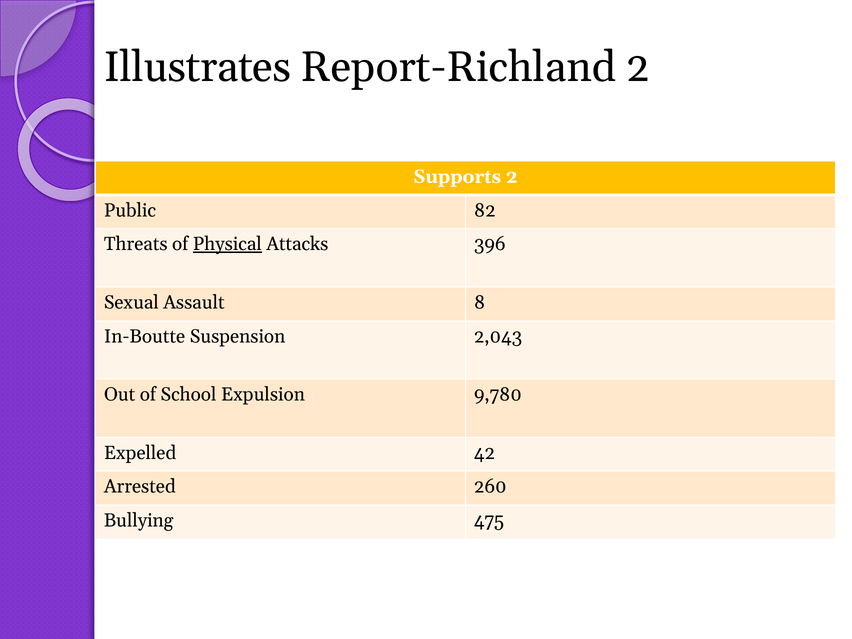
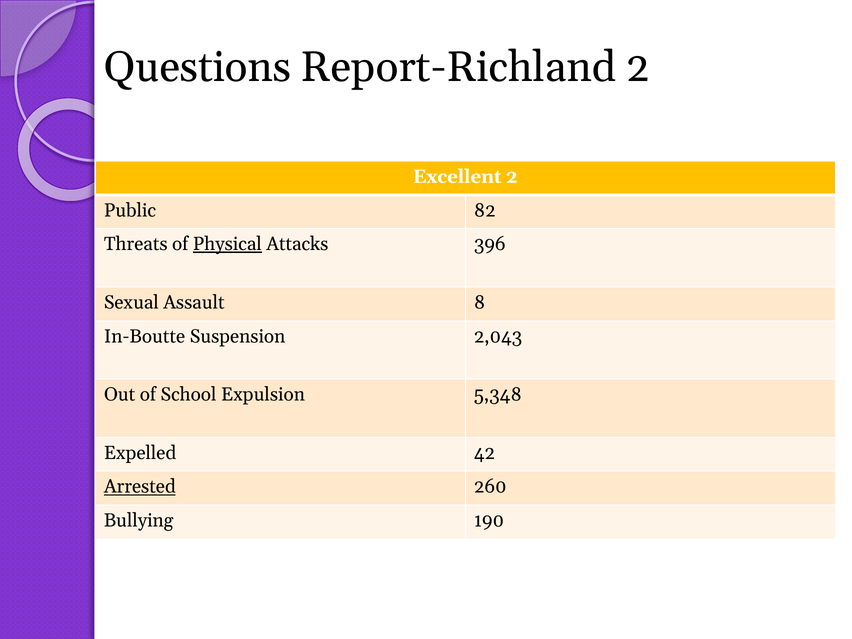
Illustrates: Illustrates -> Questions (197, 67)
Supports: Supports -> Excellent (457, 177)
9,780: 9,780 -> 5,348 (498, 395)
Arrested underline: none -> present (140, 487)
475: 475 -> 190 (489, 520)
